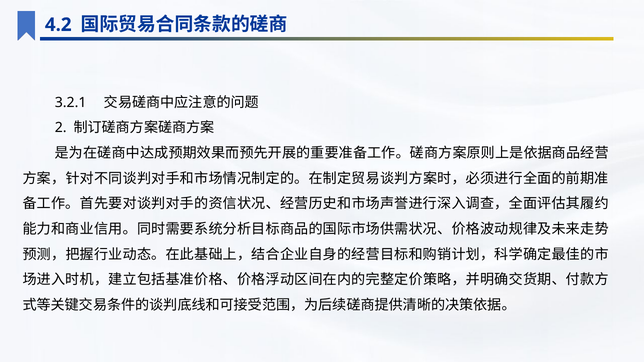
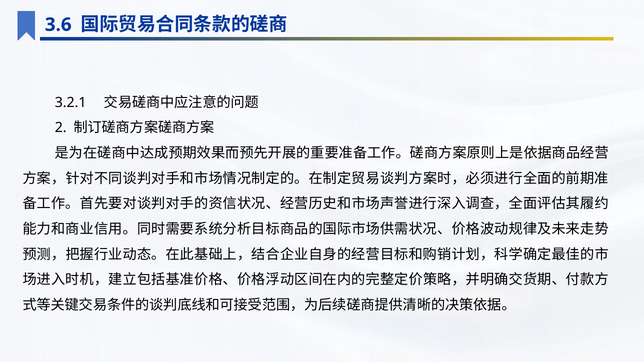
4.2: 4.2 -> 3.6 (58, 25)
